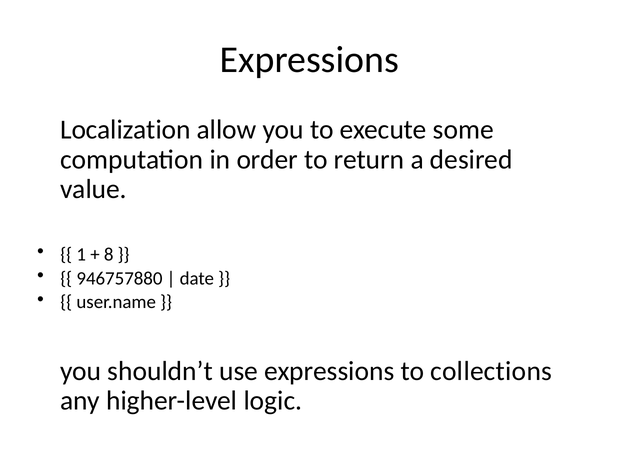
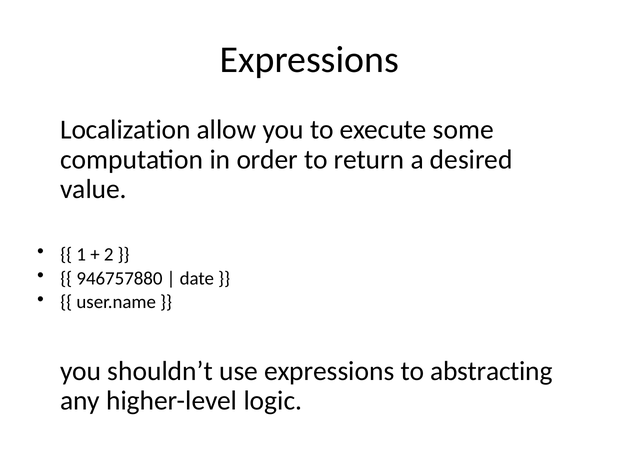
8: 8 -> 2 (109, 255)
collections: collections -> abstracting (491, 371)
